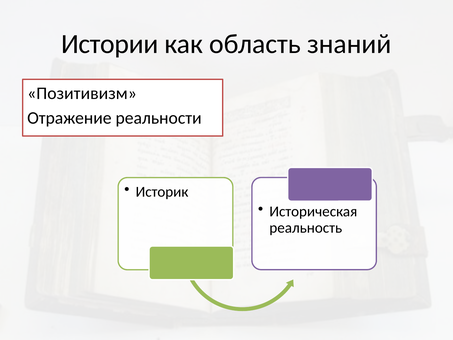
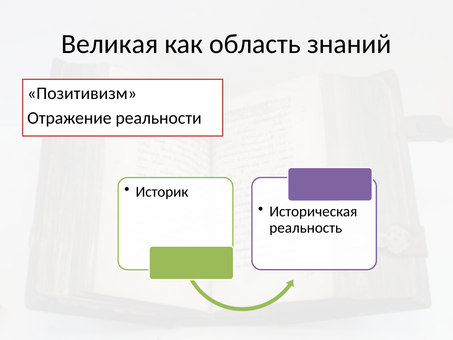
Истории: Истории -> Великая (110, 44)
